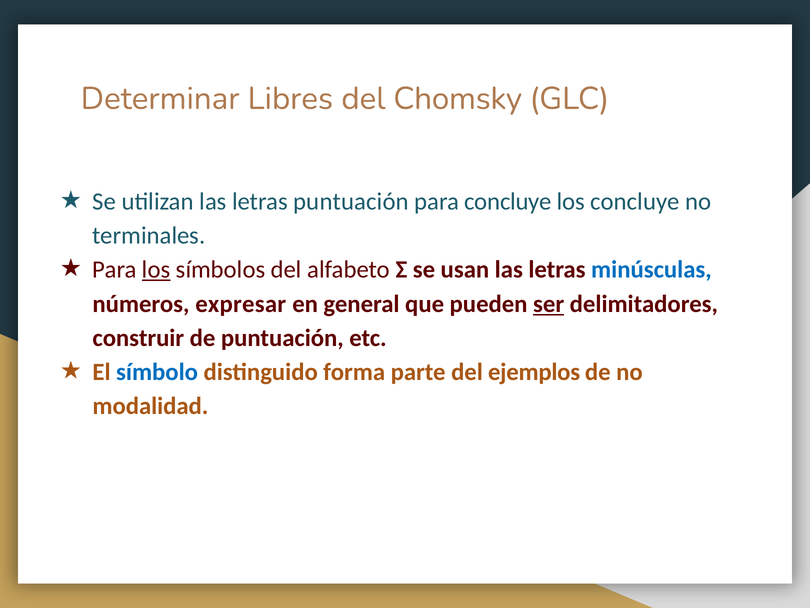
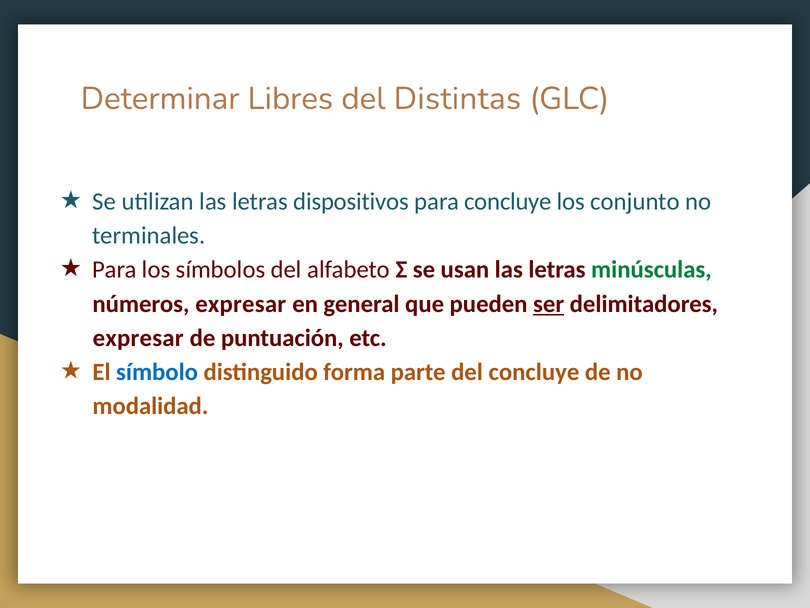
Chomsky: Chomsky -> Distintas (457, 98)
letras puntuación: puntuación -> dispositivos (351, 201)
los concluye: concluye -> conjunto (635, 201)
los underline: present -> none (156, 270)
minúsculas colour: blue -> green (651, 270)
construir: construir -> expresar (138, 338)
del ejemplos: ejemplos -> concluye (534, 372)
